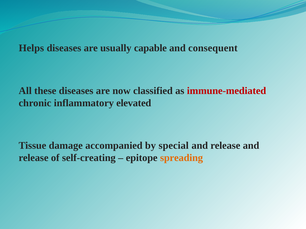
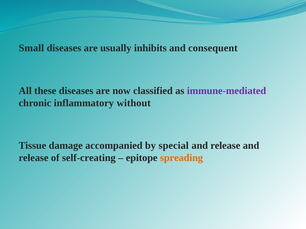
Helps: Helps -> Small (31, 48)
capable: capable -> inhibits (150, 48)
immune-mediated colour: red -> purple (227, 91)
elevated: elevated -> without (134, 103)
